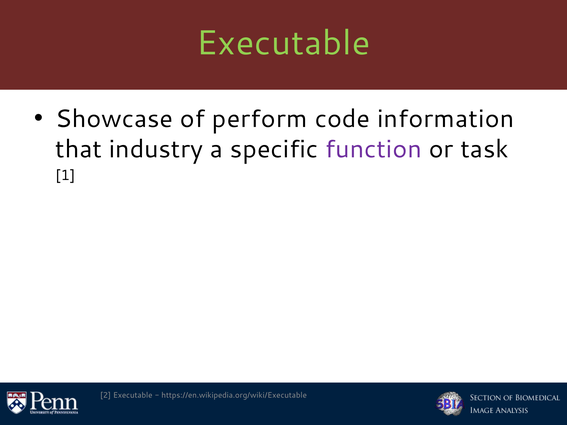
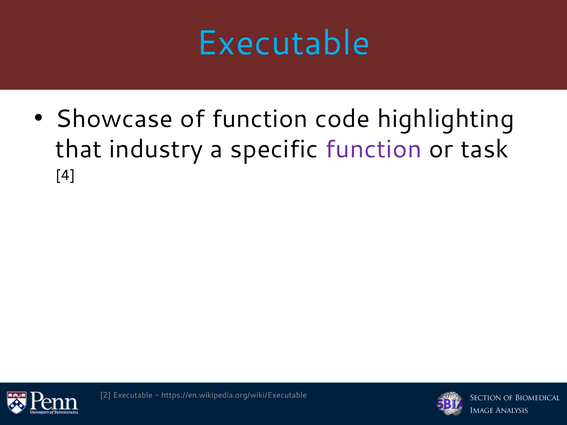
Executable colour: light green -> light blue (283, 43)
of perform: perform -> function (260, 119)
information: information -> highlighting (446, 119)
1: 1 -> 4 (65, 175)
